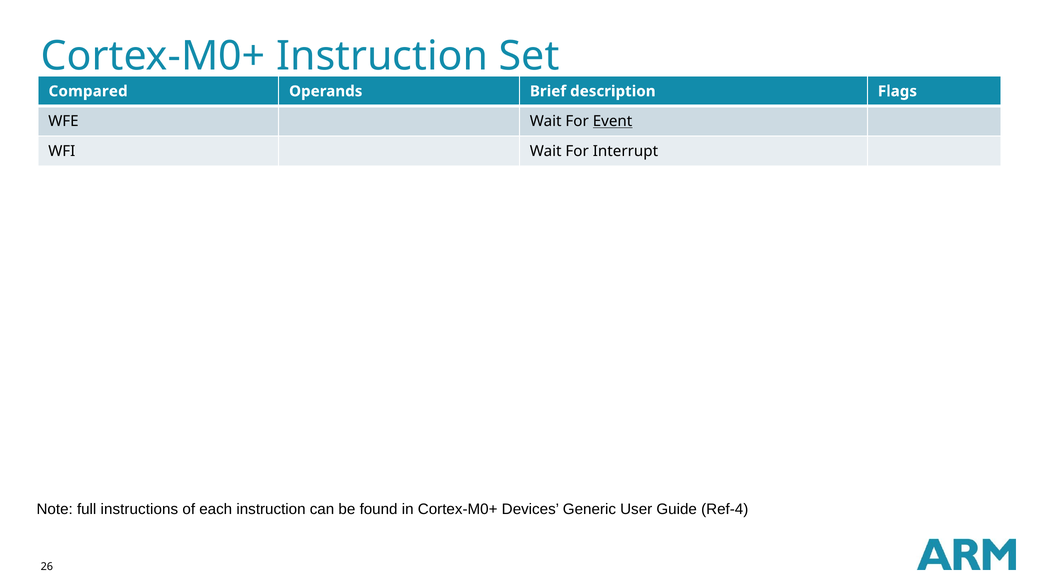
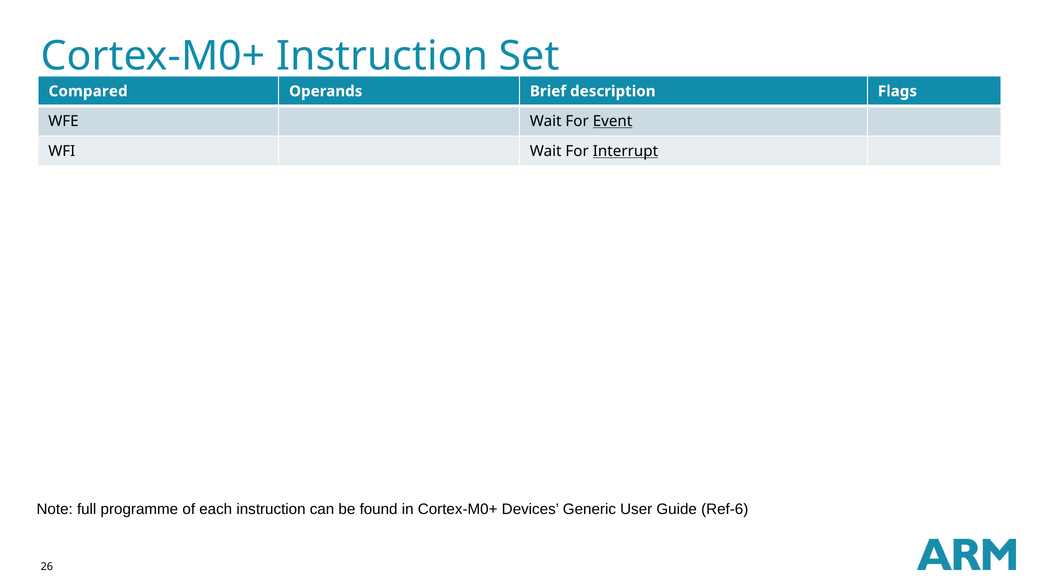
Interrupt underline: none -> present (625, 151)
instructions: instructions -> programme (139, 509)
Ref-4: Ref-4 -> Ref-6 (725, 509)
